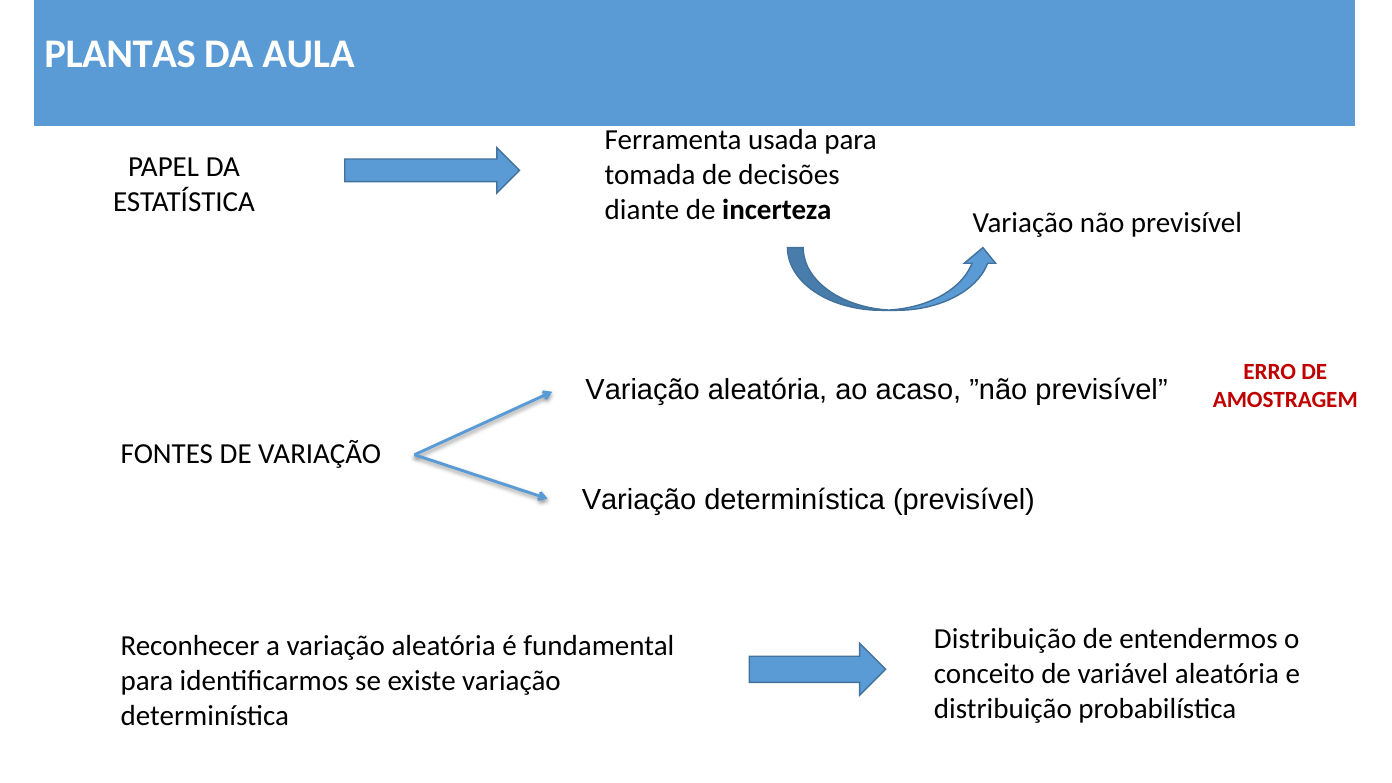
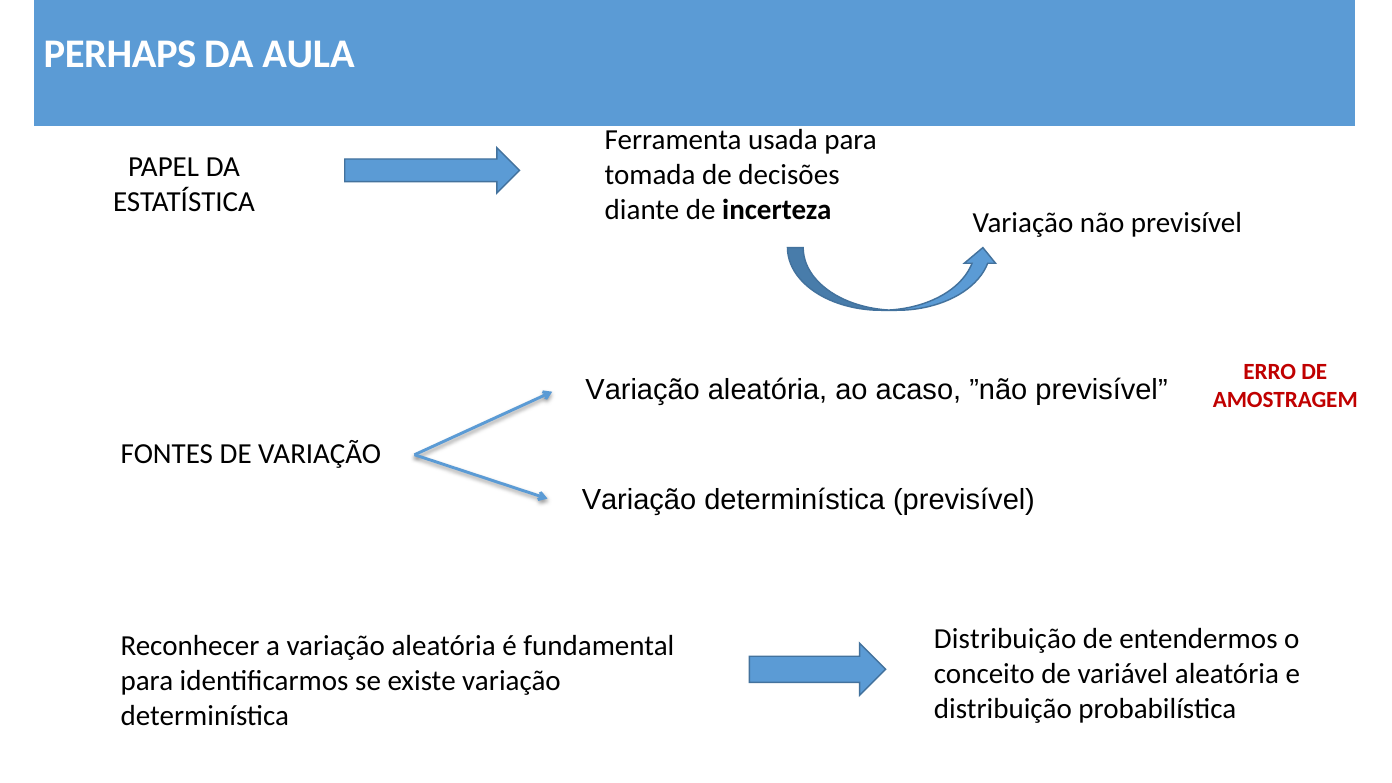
PLANTAS: PLANTAS -> PERHAPS (120, 55)
